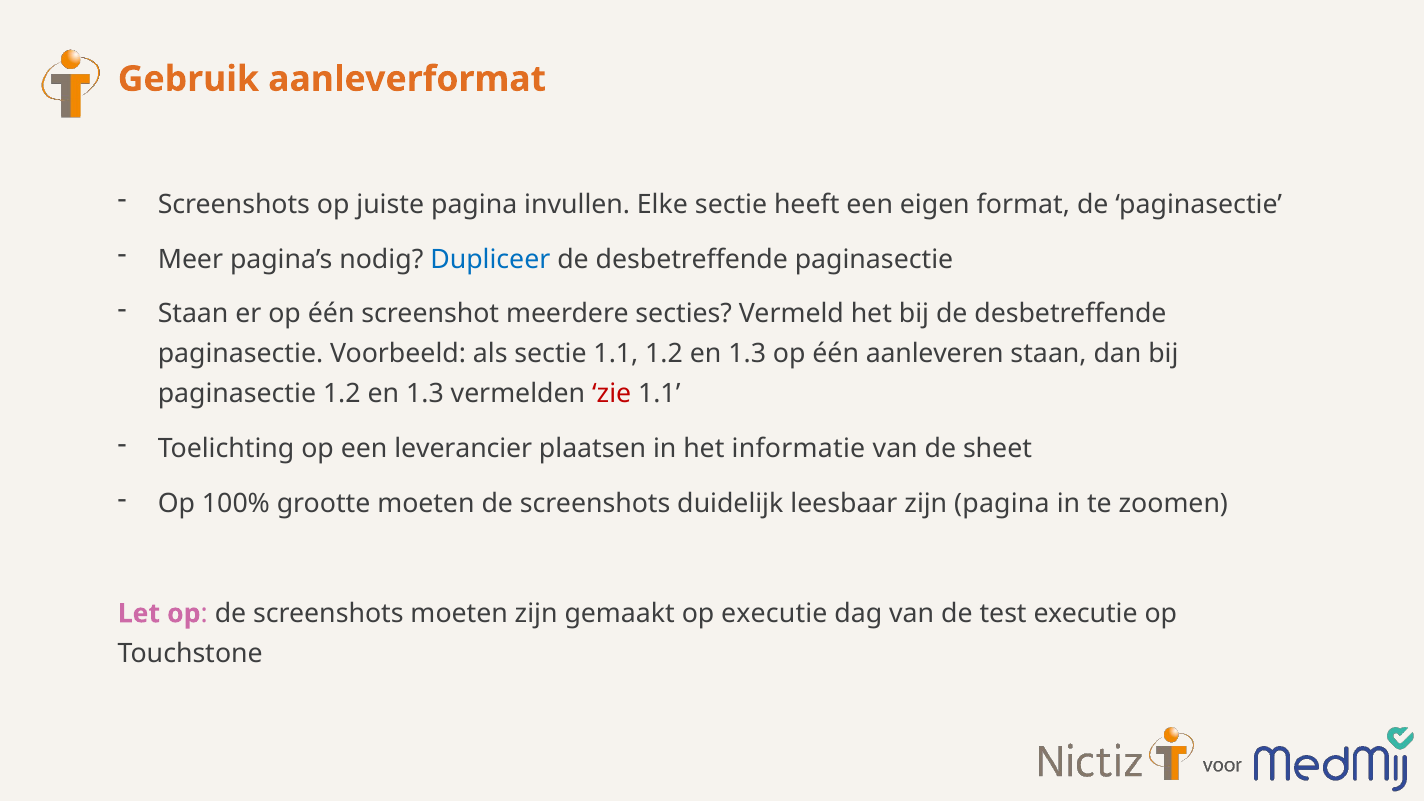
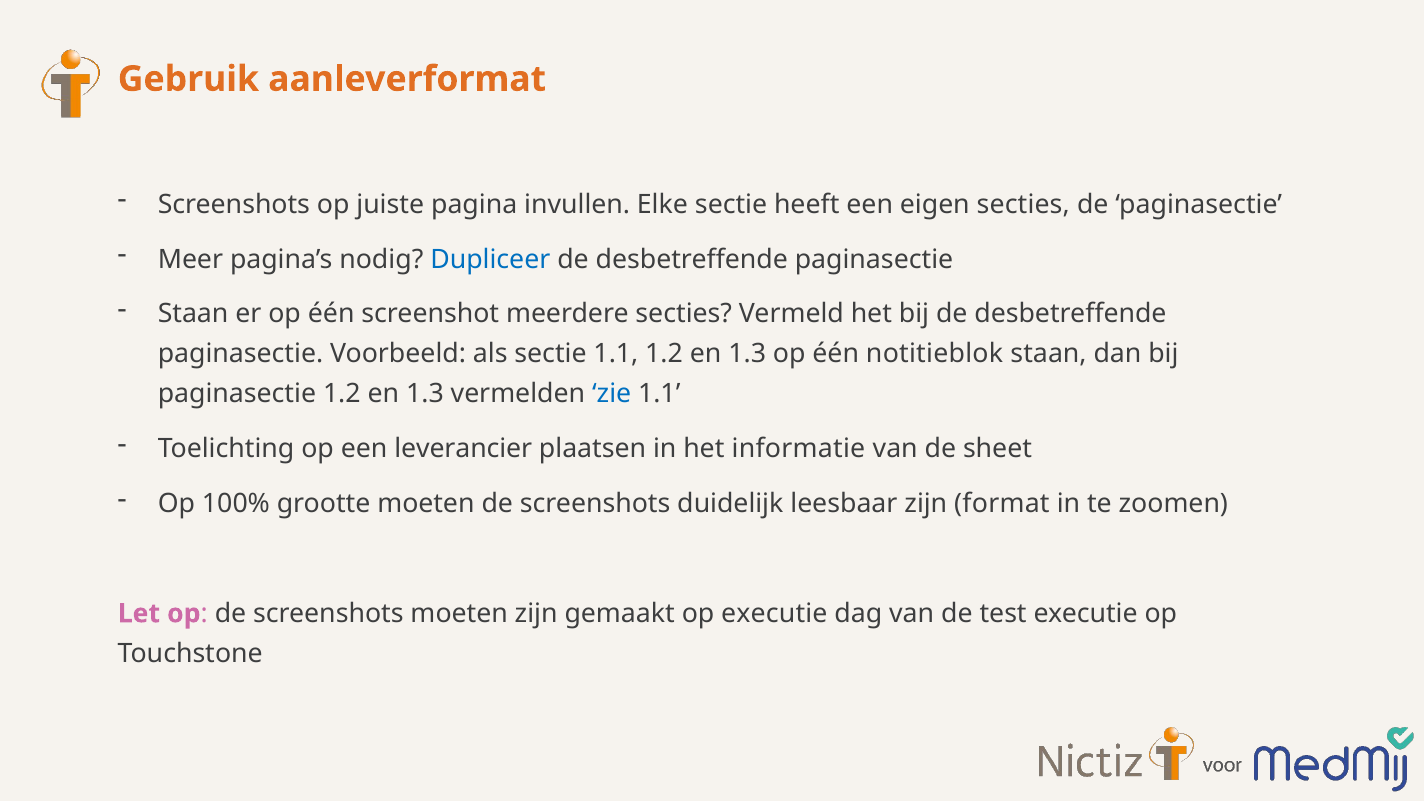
eigen format: format -> secties (1023, 204)
aanleveren: aanleveren -> notitieblok (935, 354)
zie colour: red -> blue (612, 394)
zijn pagina: pagina -> format (1002, 504)
